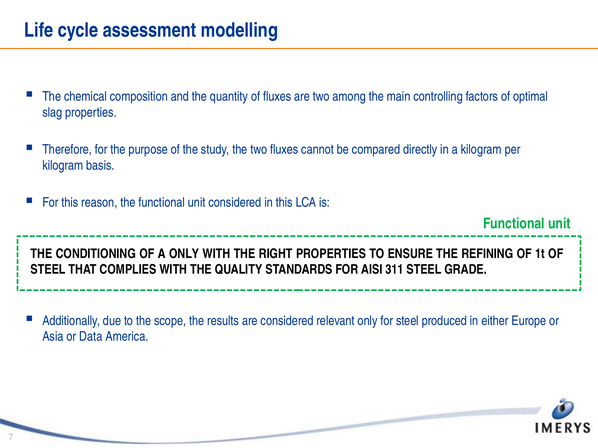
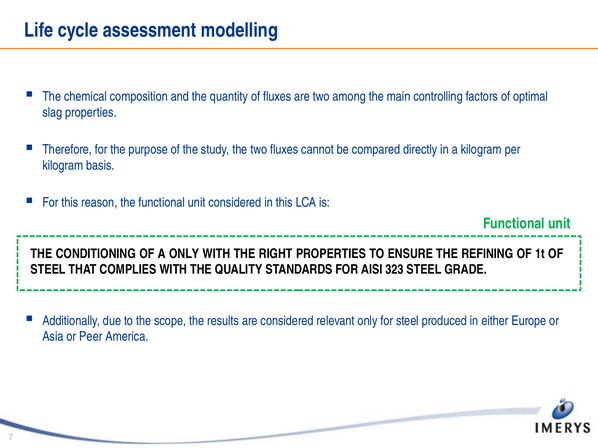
311: 311 -> 323 (394, 270)
Data: Data -> Peer (91, 337)
